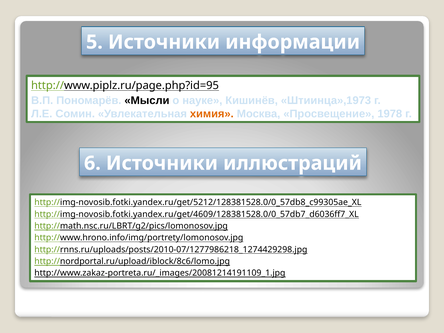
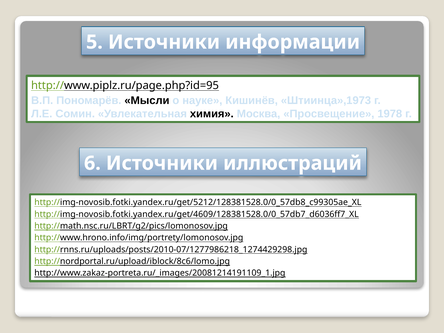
химия colour: orange -> black (212, 114)
